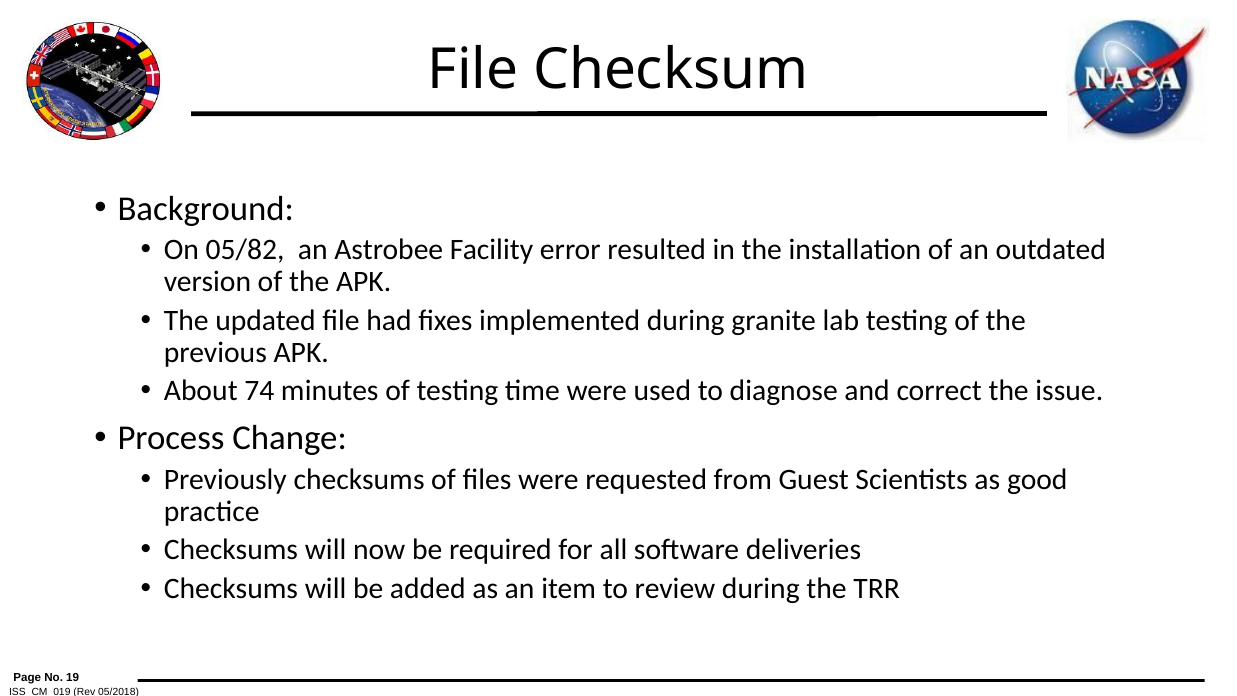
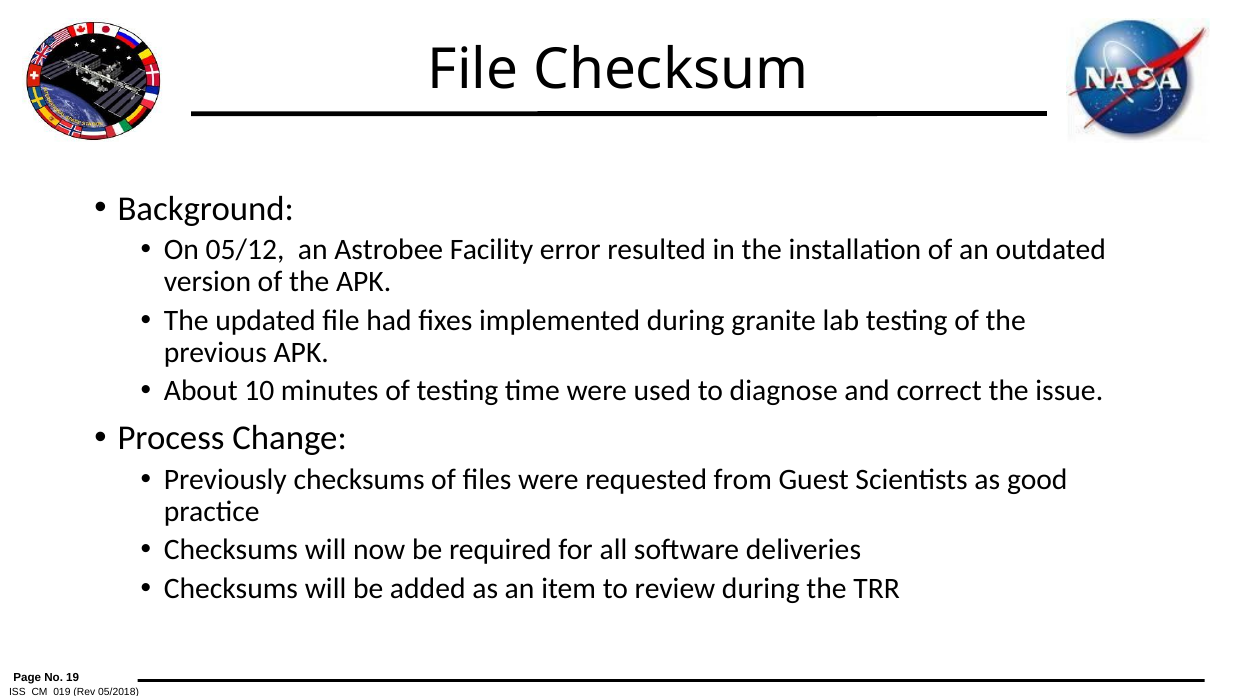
05/82: 05/82 -> 05/12 (245, 250)
74: 74 -> 10 (259, 391)
